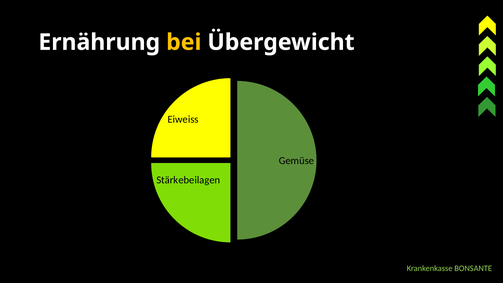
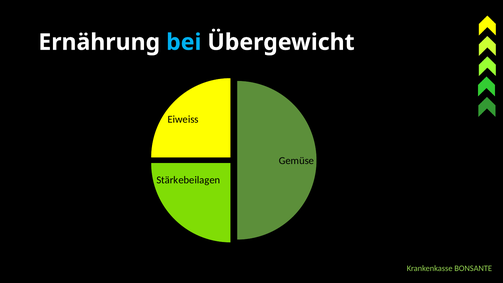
bei colour: yellow -> light blue (184, 42)
